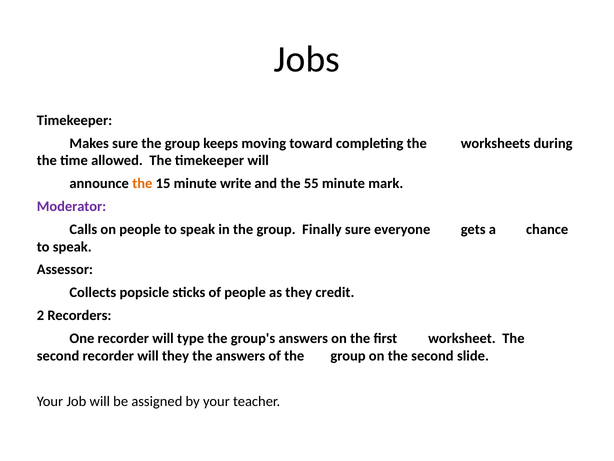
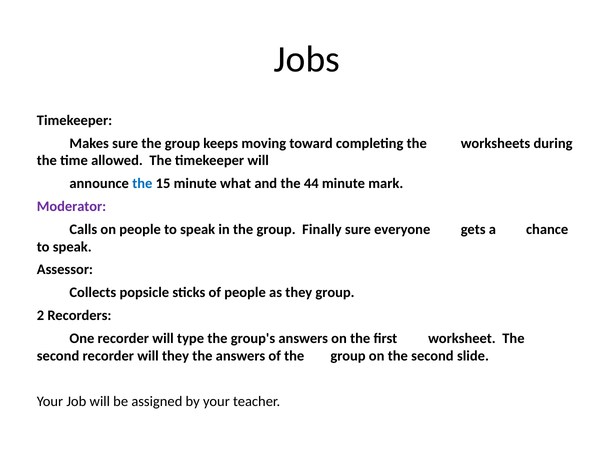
the colour: orange -> blue (142, 183)
write: write -> what (236, 183)
55: 55 -> 44 (311, 183)
they credit: credit -> group (335, 292)
